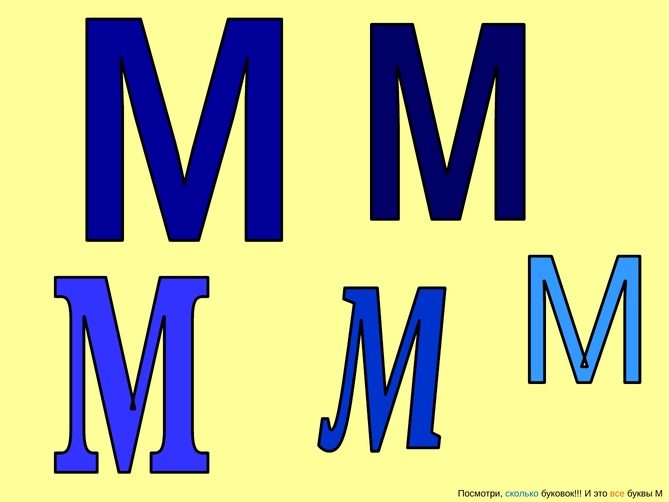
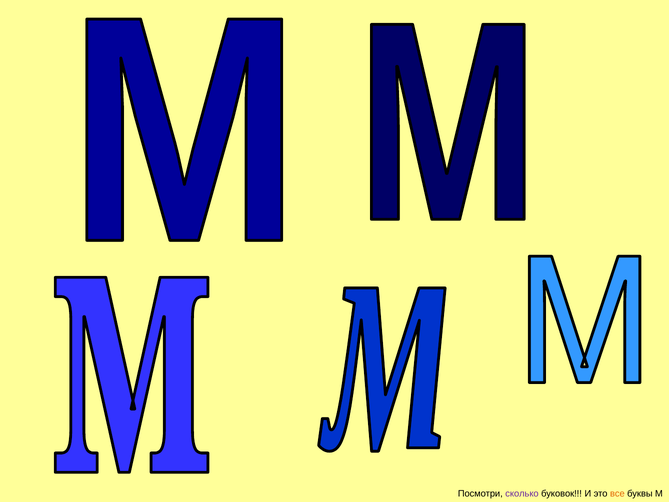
сколько colour: blue -> purple (522, 493)
